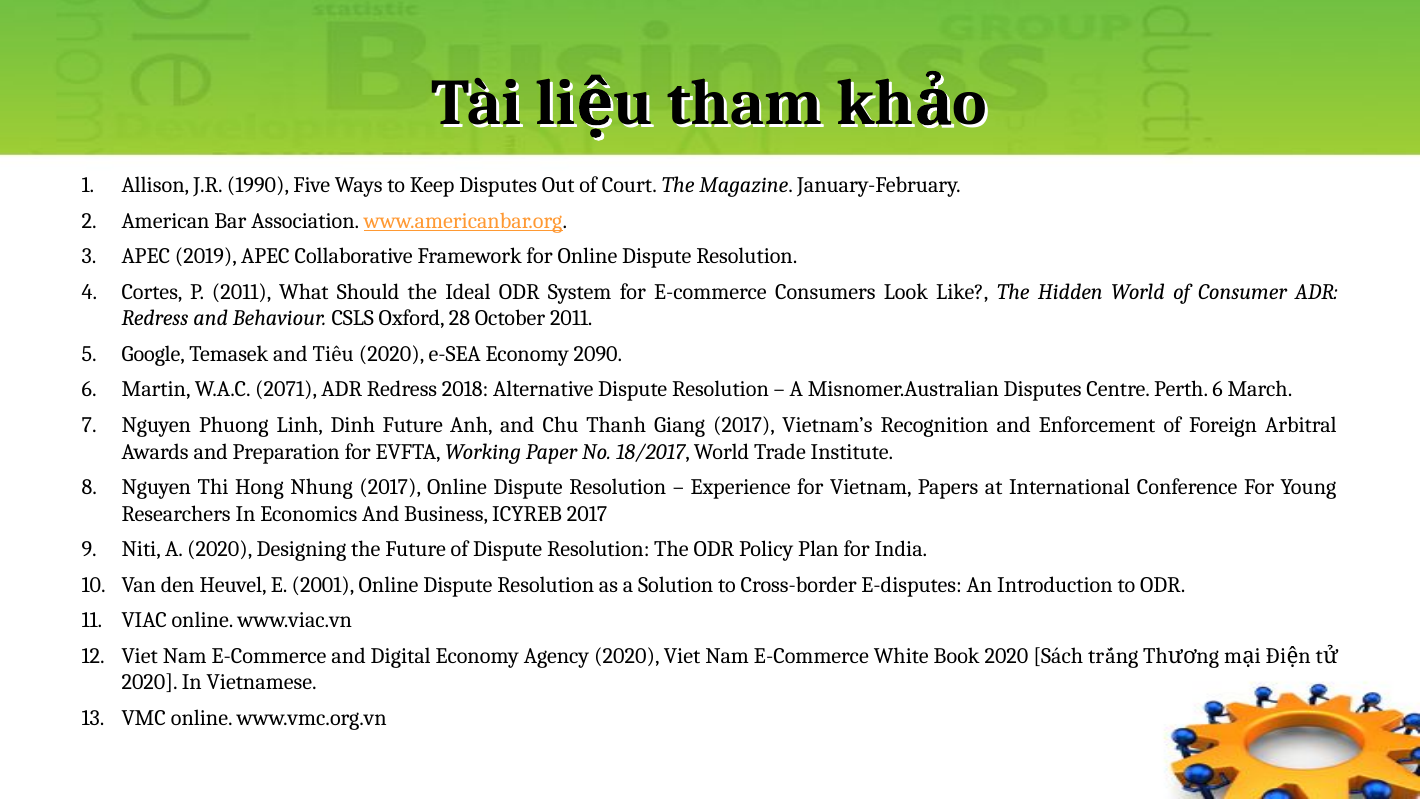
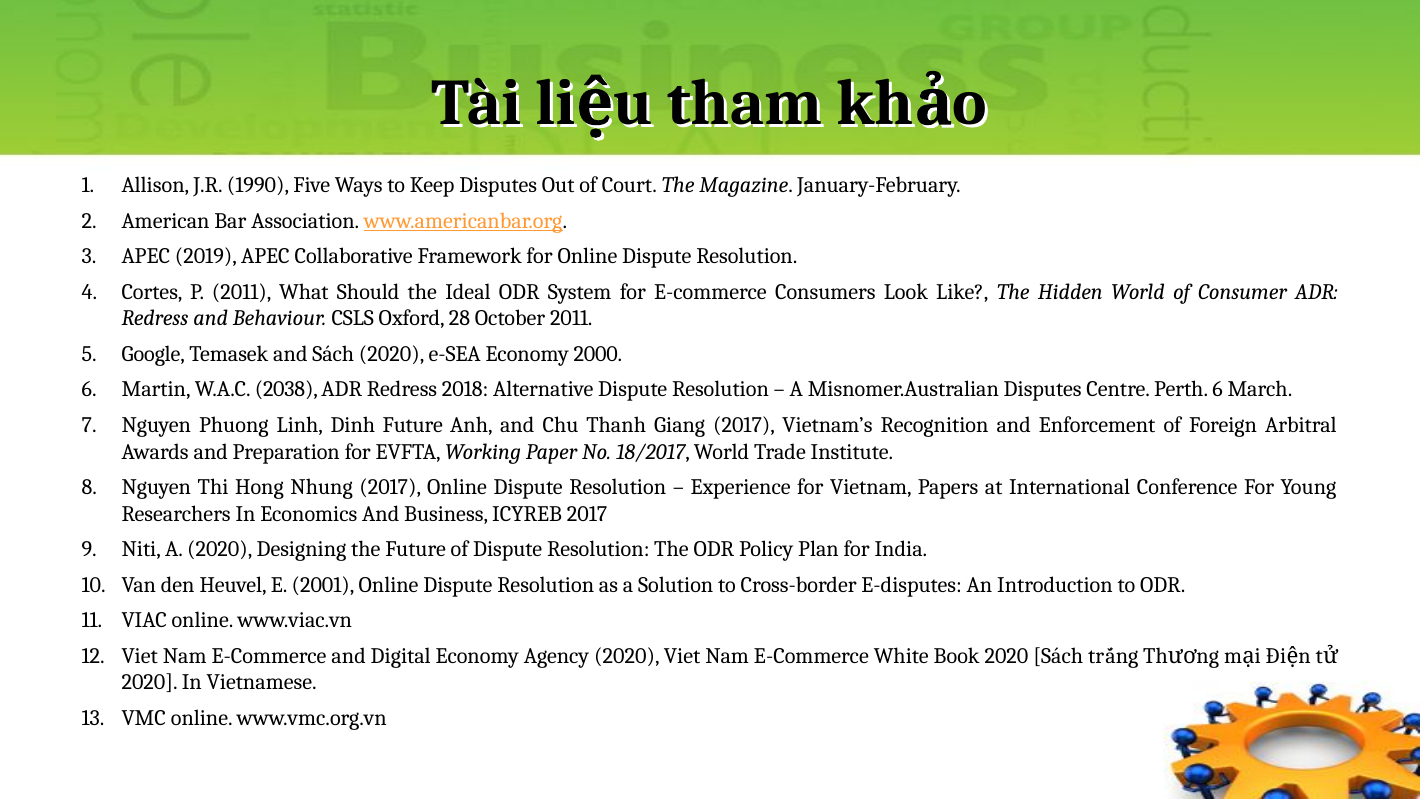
and Tiêu: Tiêu -> Sách (333, 354)
2090: 2090 -> 2000 (598, 354)
2071: 2071 -> 2038 (286, 389)
